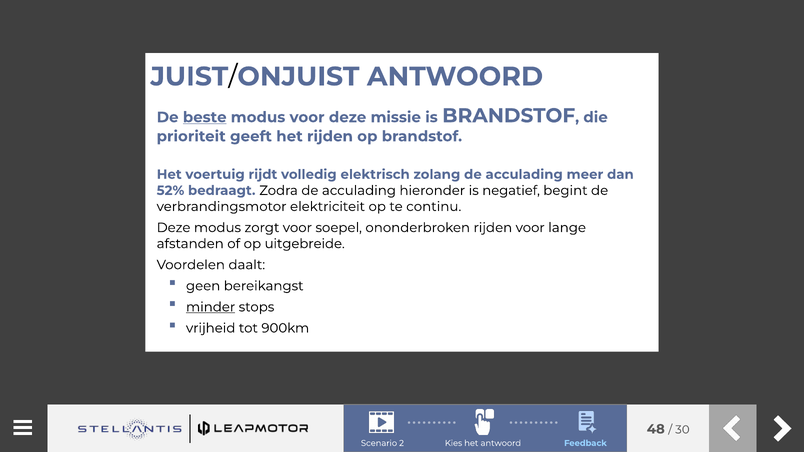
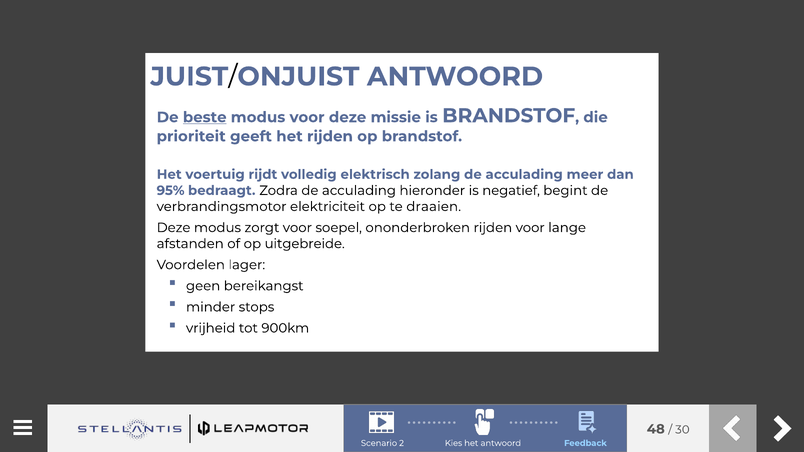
52%: 52% -> 95% (171, 191)
continu: continu -> draaien (434, 207)
daalt: daalt -> lager (247, 265)
minder underline: present -> none (211, 307)
